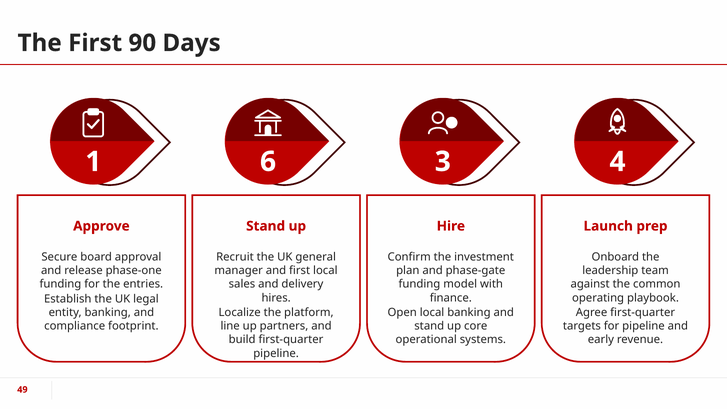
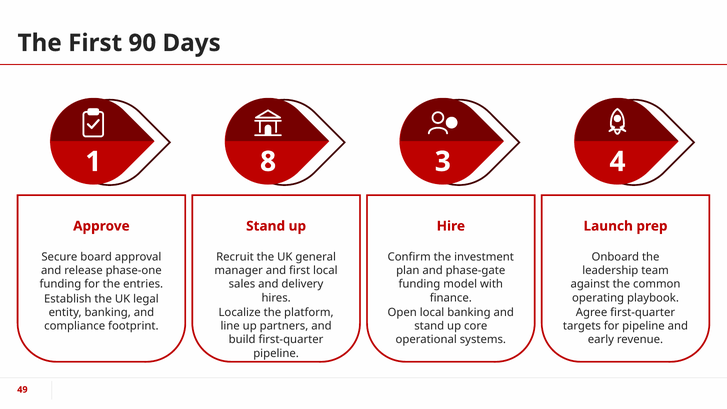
6: 6 -> 8 (268, 162)
